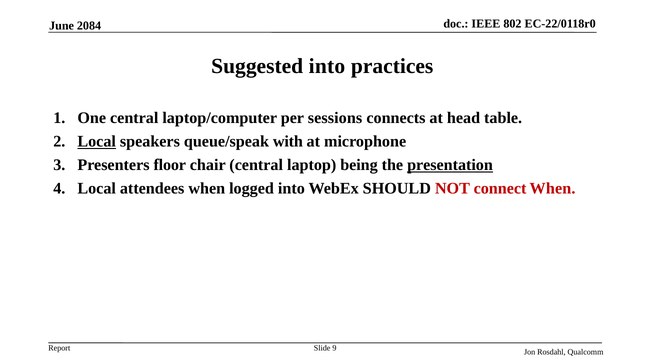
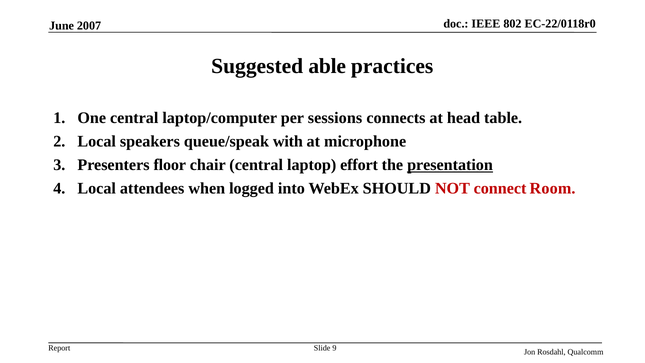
2084: 2084 -> 2007 (89, 26)
Suggested into: into -> able (327, 66)
Local underline: present -> none (97, 141)
being: being -> effort (359, 165)
connect When: When -> Room (553, 188)
